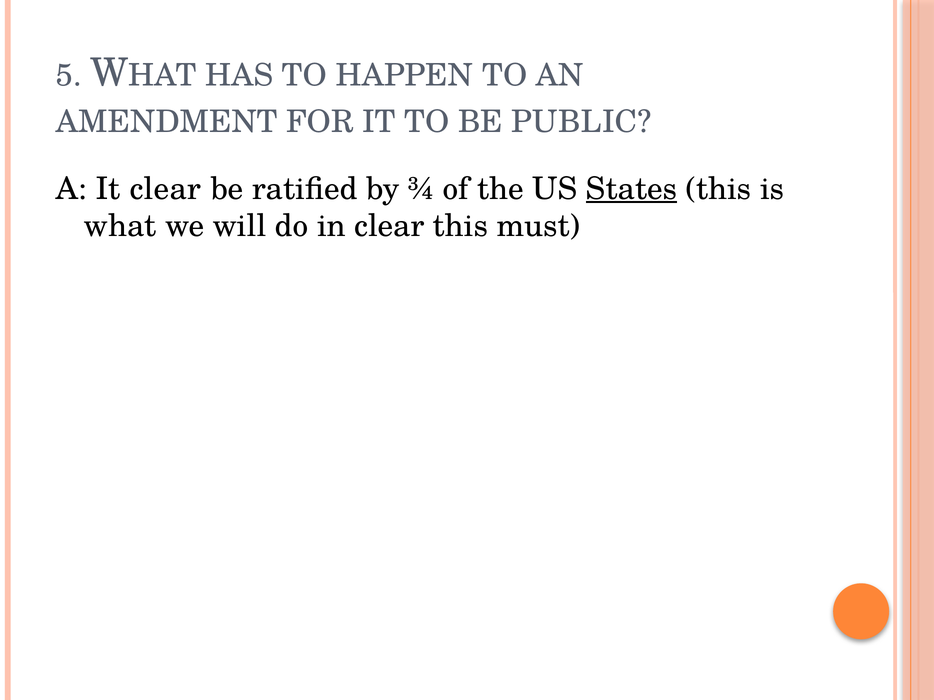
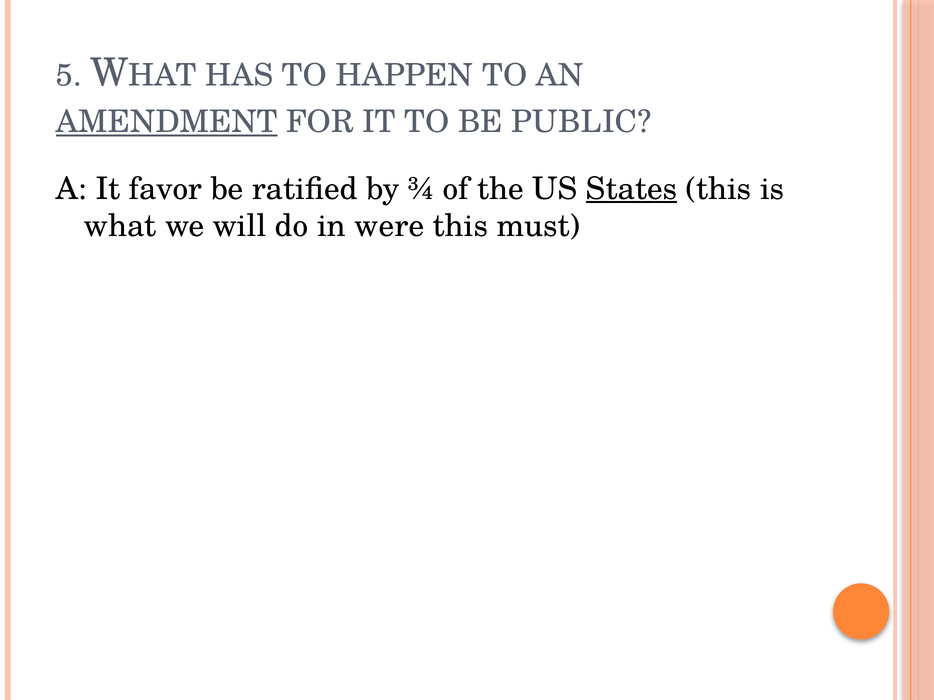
AMENDMENT underline: none -> present (167, 122)
It clear: clear -> favor (166, 189)
in clear: clear -> were (389, 226)
